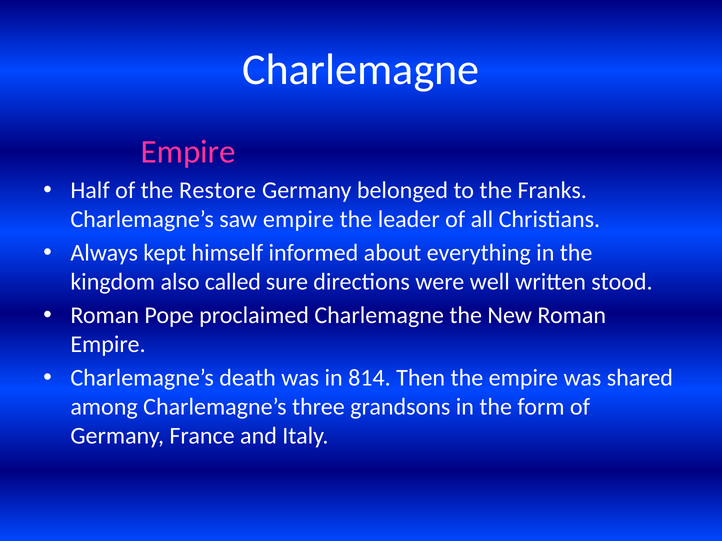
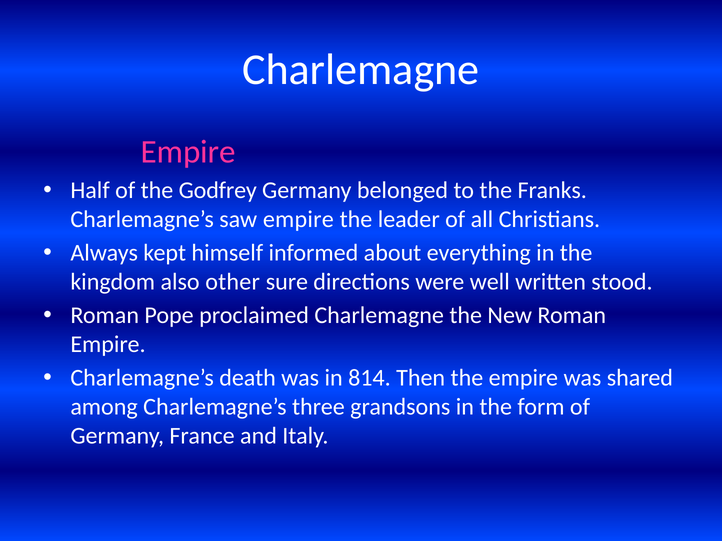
Restore: Restore -> Godfrey (218, 191)
called: called -> other (233, 282)
